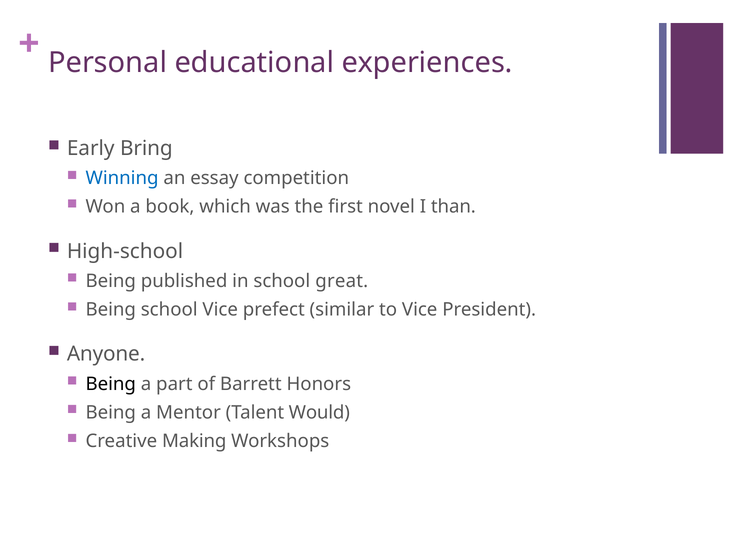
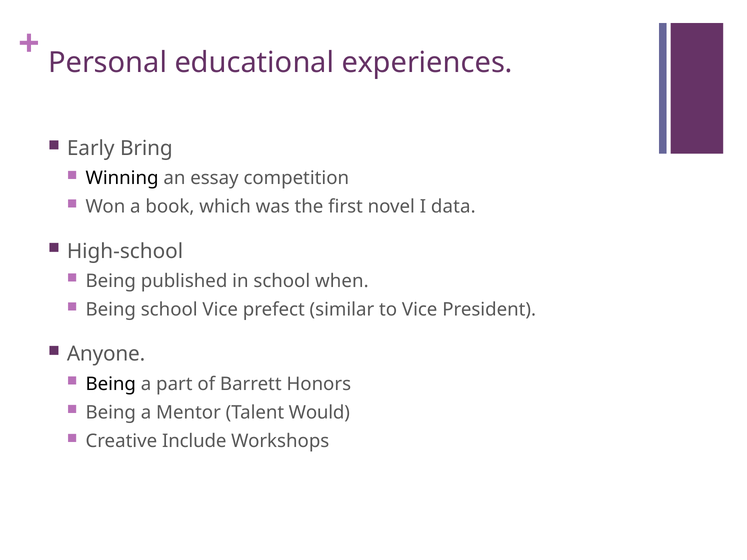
Winning colour: blue -> black (122, 178)
than: than -> data (453, 207)
great: great -> when (342, 281)
Making: Making -> Include (194, 441)
